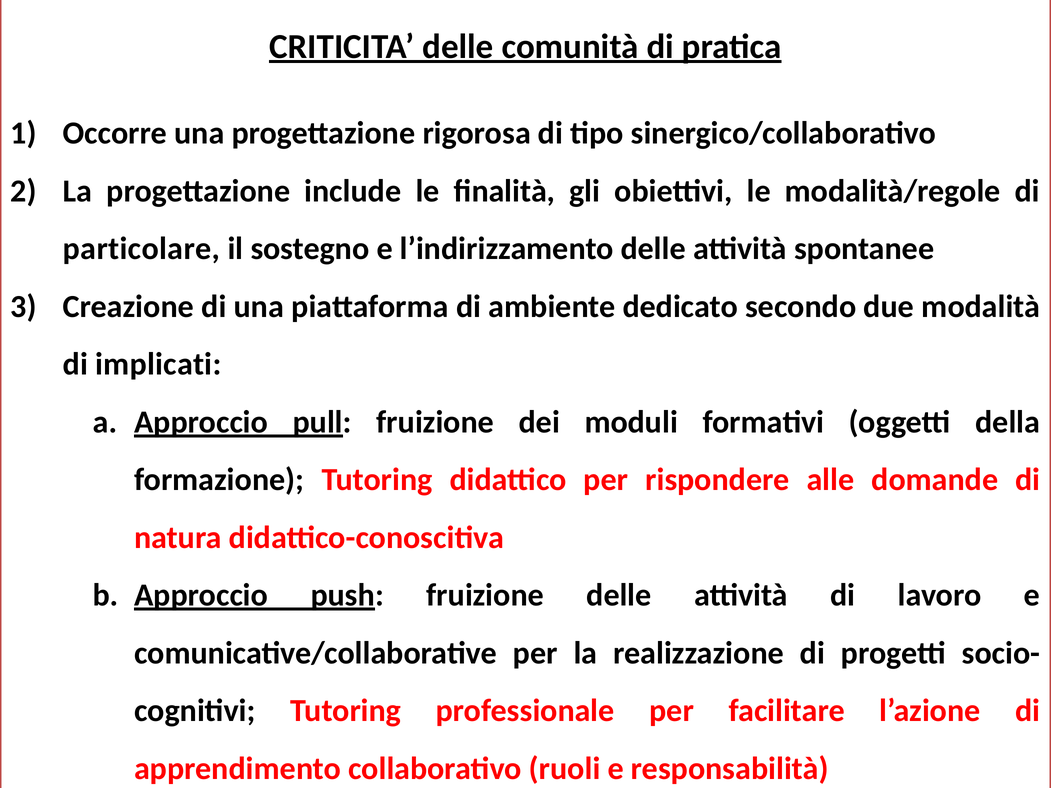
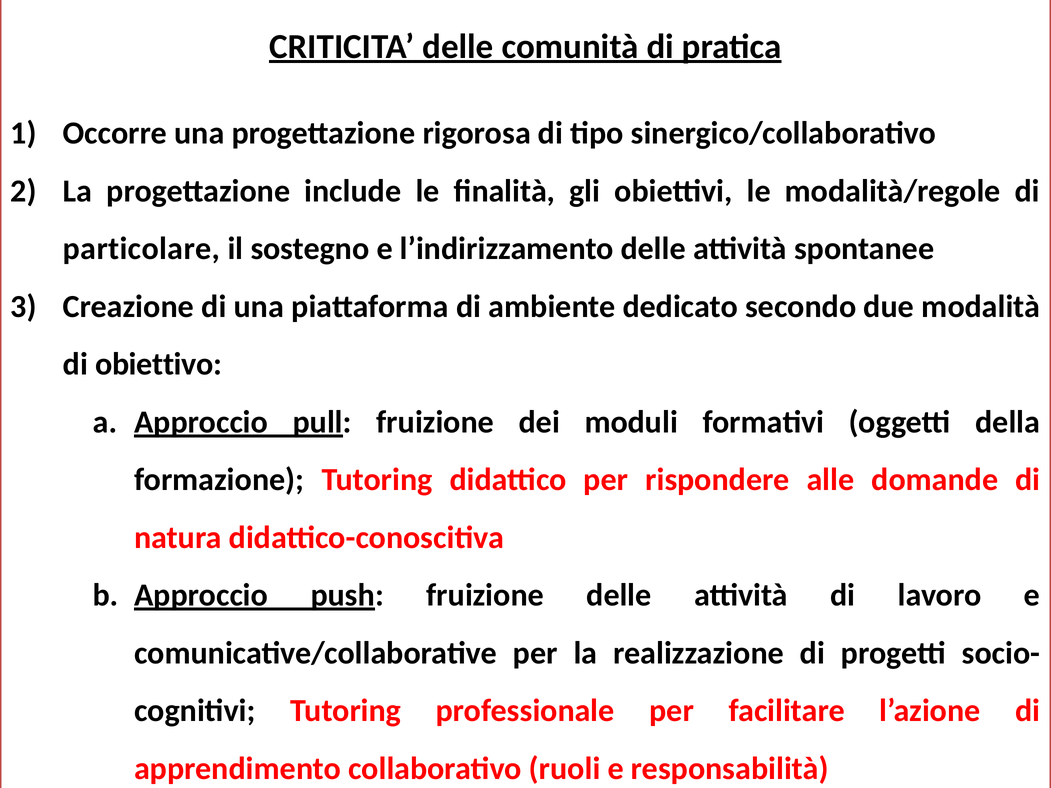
implicati: implicati -> obiettivo (159, 364)
